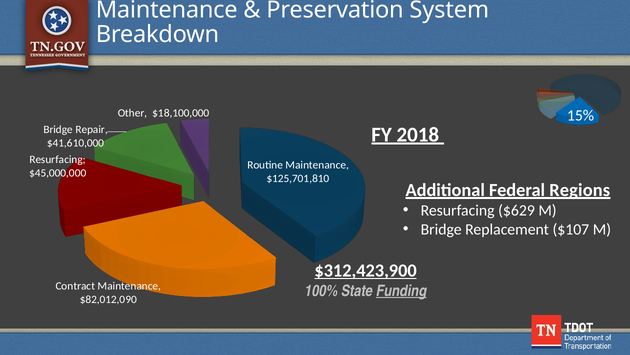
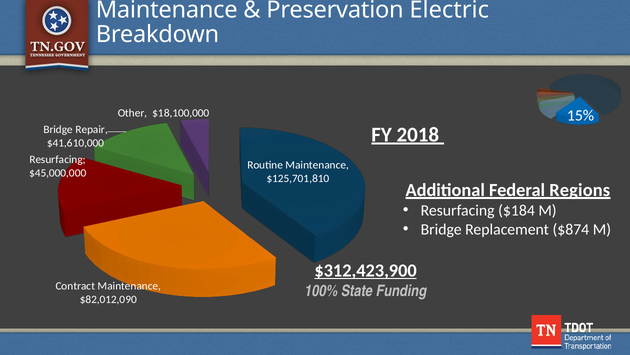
System: System -> Electric (449, 10)
$629: $629 -> $184 (517, 210)
$107: $107 -> $874 (571, 229)
Funding underline: present -> none (401, 290)
